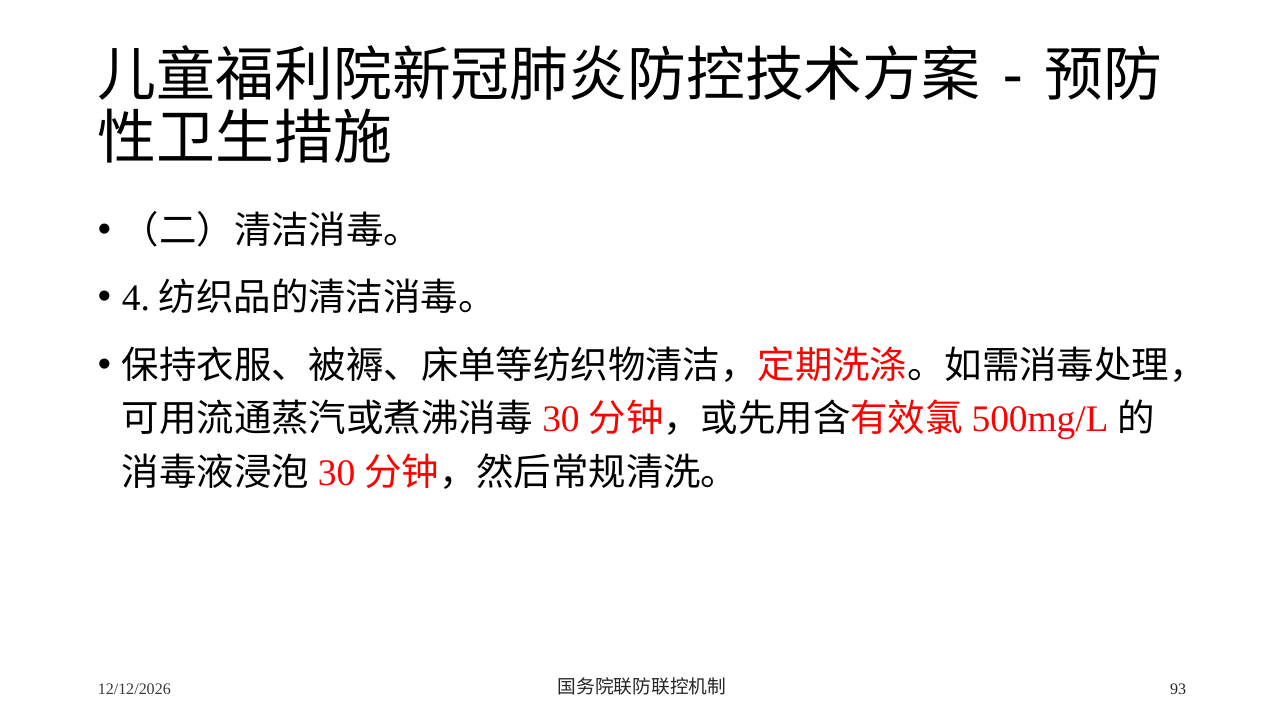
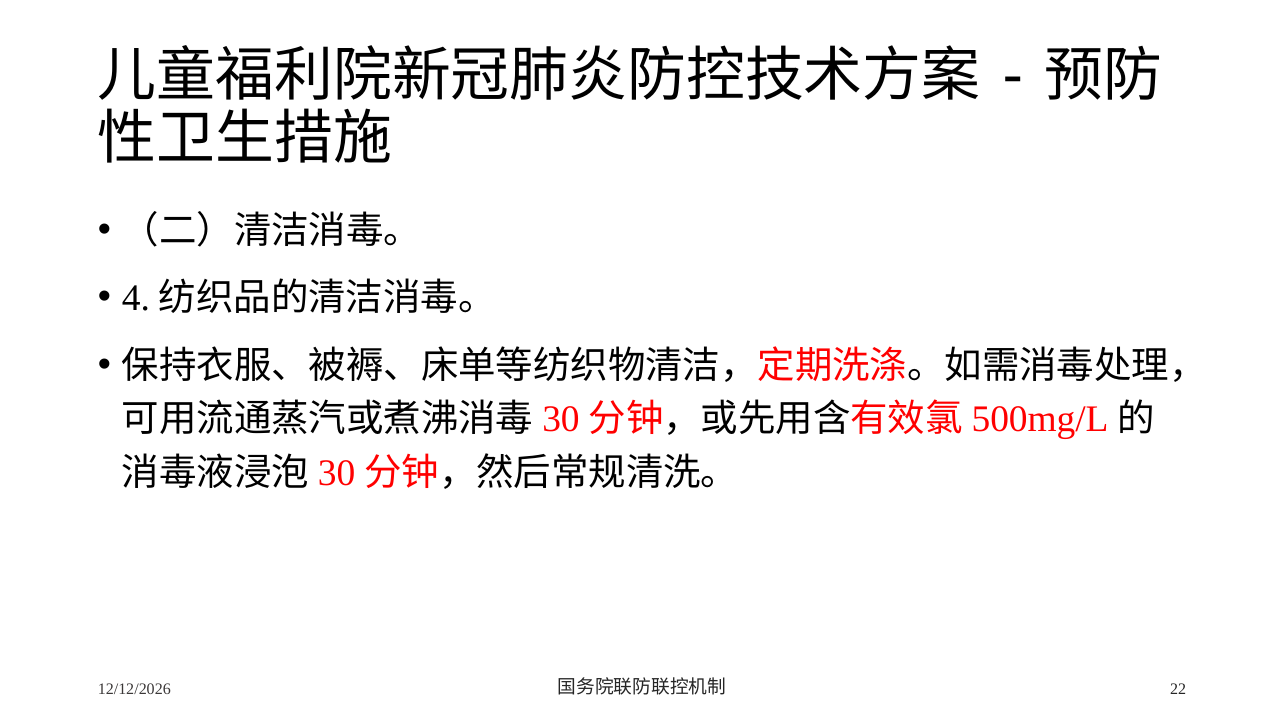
93: 93 -> 22 (1178, 690)
